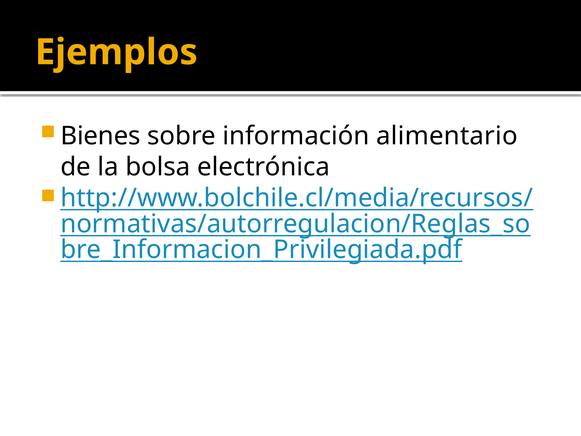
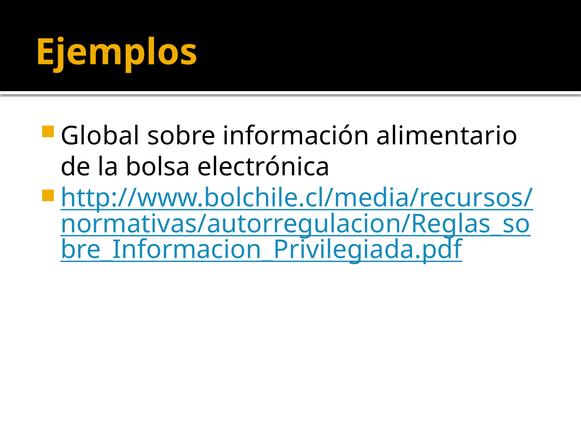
Bienes: Bienes -> Global (100, 136)
